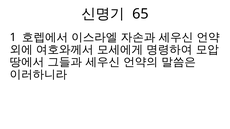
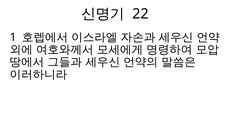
65: 65 -> 22 (140, 14)
